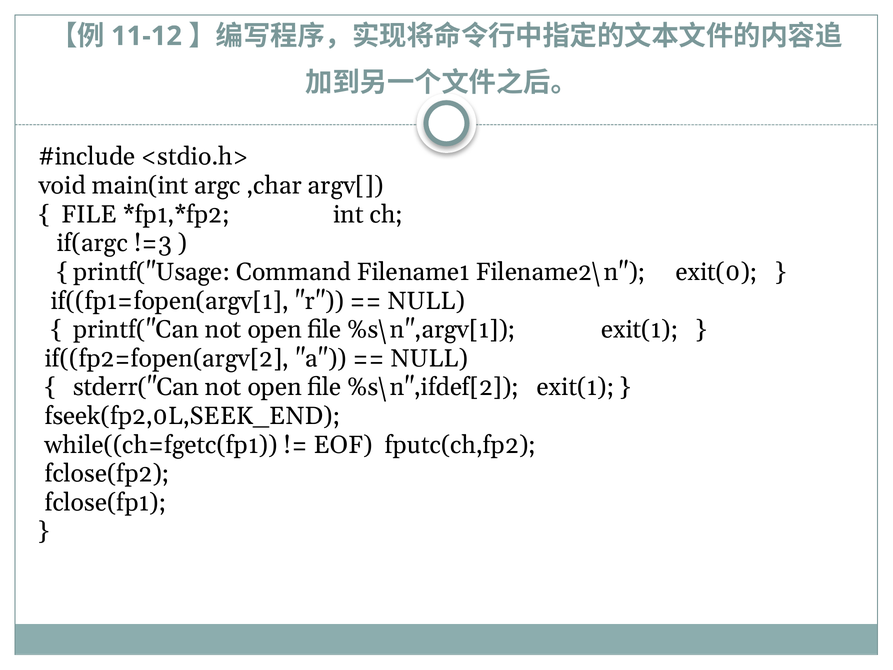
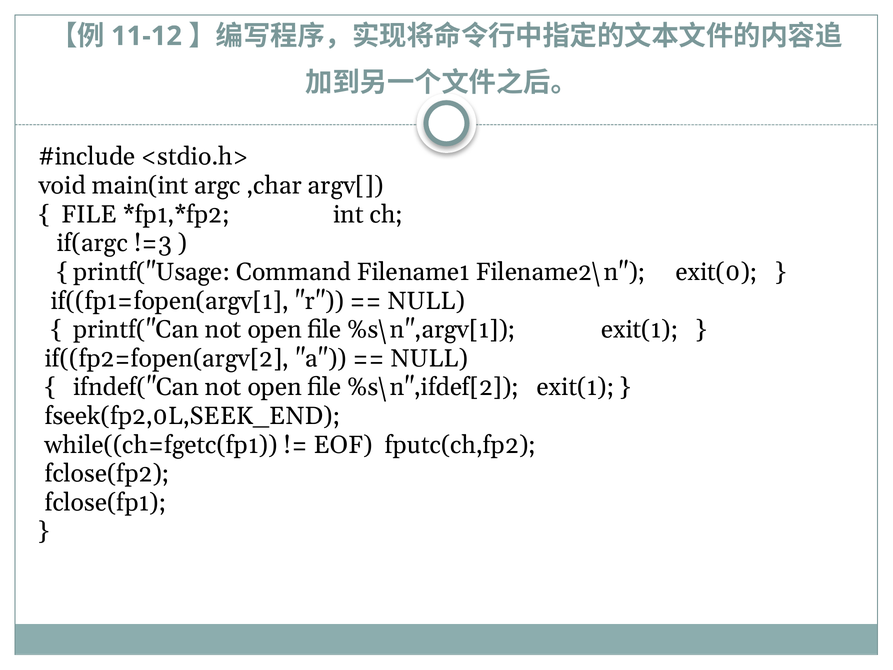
stderr("Can: stderr("Can -> ifndef("Can (136, 387)
